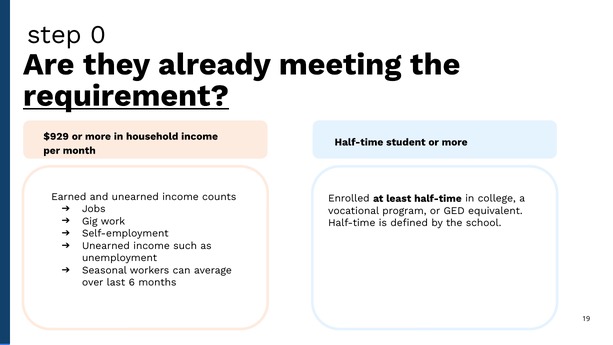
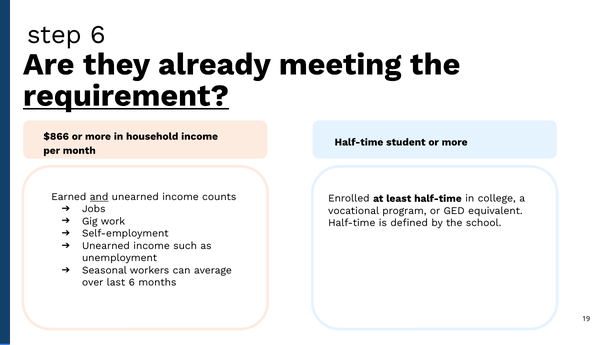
step 0: 0 -> 6 (98, 35)
$929: $929 -> $866 (56, 136)
and underline: none -> present (99, 197)
